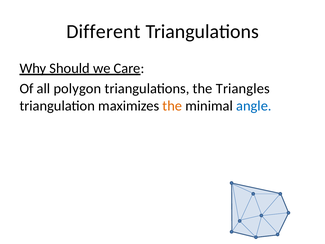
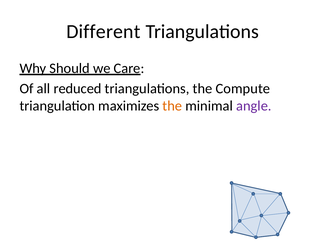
polygon: polygon -> reduced (78, 88)
Triangles: Triangles -> Compute (243, 88)
angle colour: blue -> purple (254, 106)
